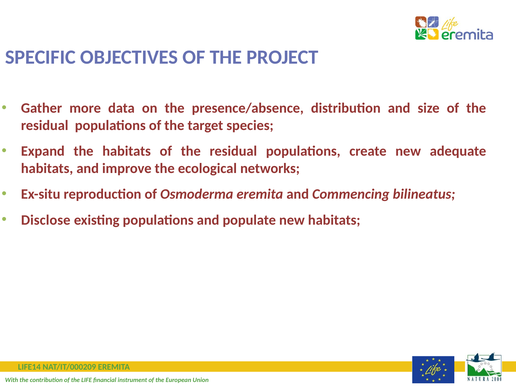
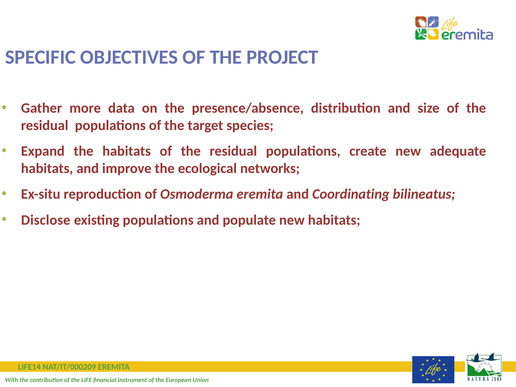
Commencing: Commencing -> Coordinating (351, 194)
